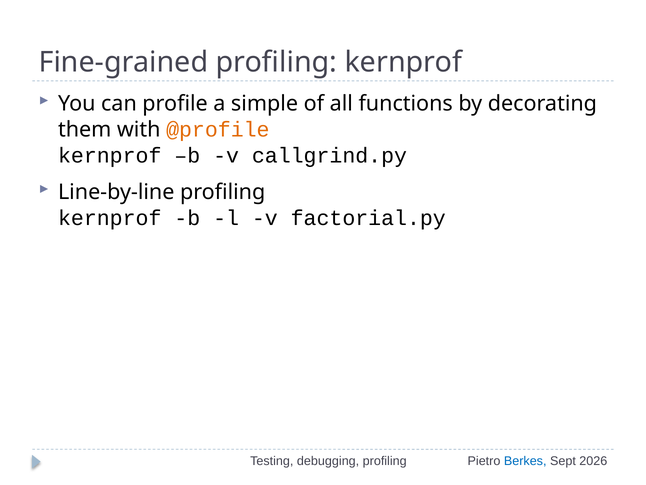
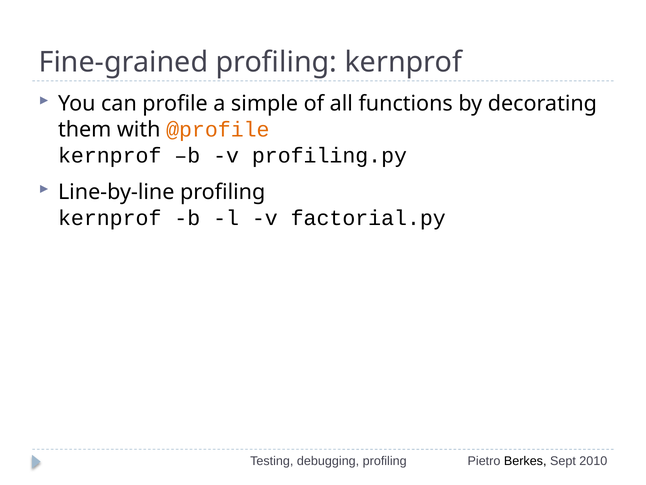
callgrind.py: callgrind.py -> profiling.py (329, 155)
Berkes colour: blue -> black (525, 461)
2026: 2026 -> 2010 (593, 461)
